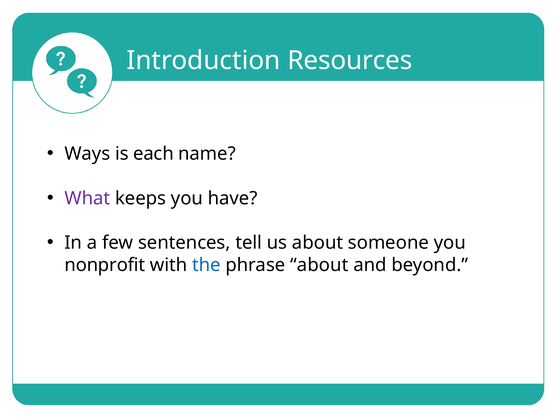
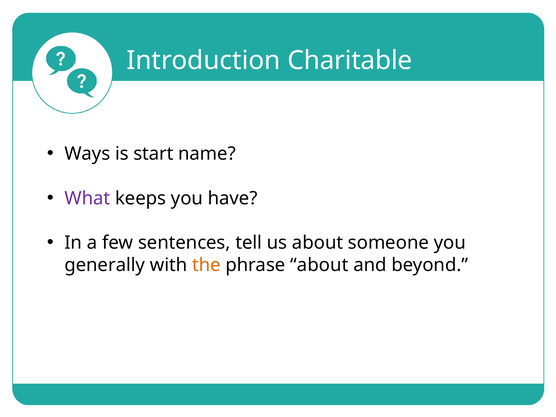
Resources: Resources -> Charitable (350, 60)
each: each -> start (153, 154)
nonprofit: nonprofit -> generally (105, 265)
the colour: blue -> orange (206, 265)
